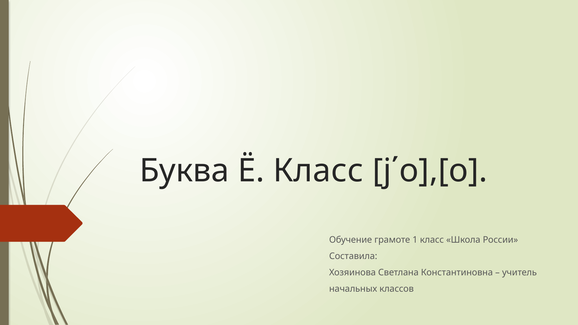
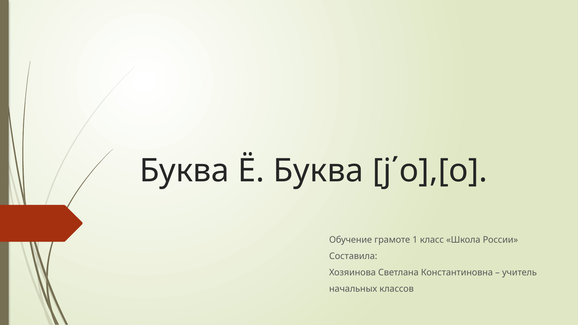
Ё Класс: Класс -> Буква (318, 171)
